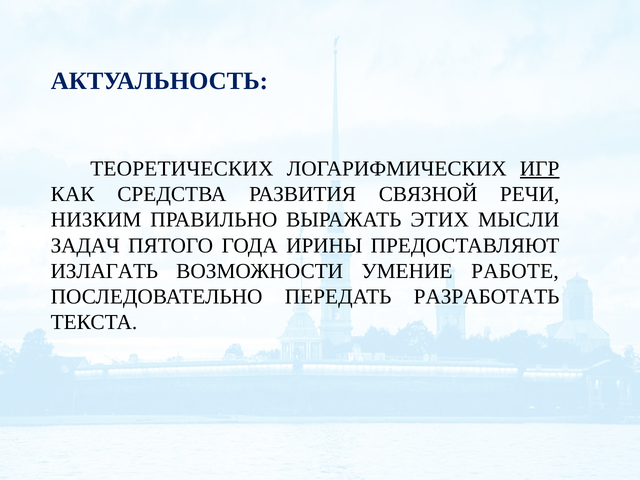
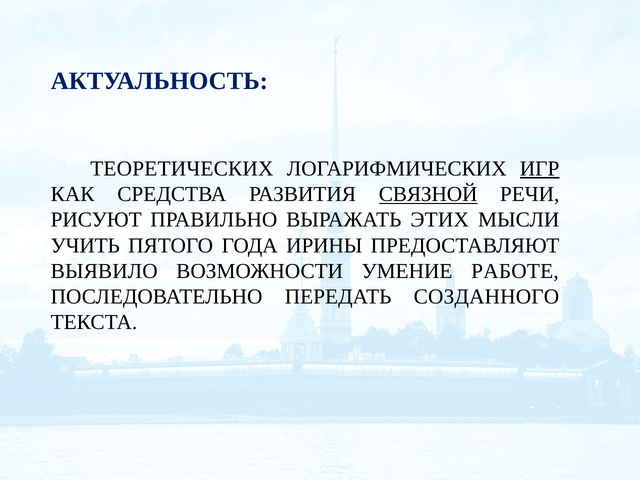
СВЯЗНОЙ underline: none -> present (428, 194)
НИЗКИМ: НИЗКИМ -> РИСУЮТ (96, 220)
ЗАДАЧ: ЗАДАЧ -> УЧИТЬ (85, 246)
ИЗЛАГАТЬ: ИЗЛАГАТЬ -> ВЫЯВИЛО (104, 271)
РАЗРАБОТАТЬ: РАЗРАБОТАТЬ -> СОЗДАННОГО (486, 297)
